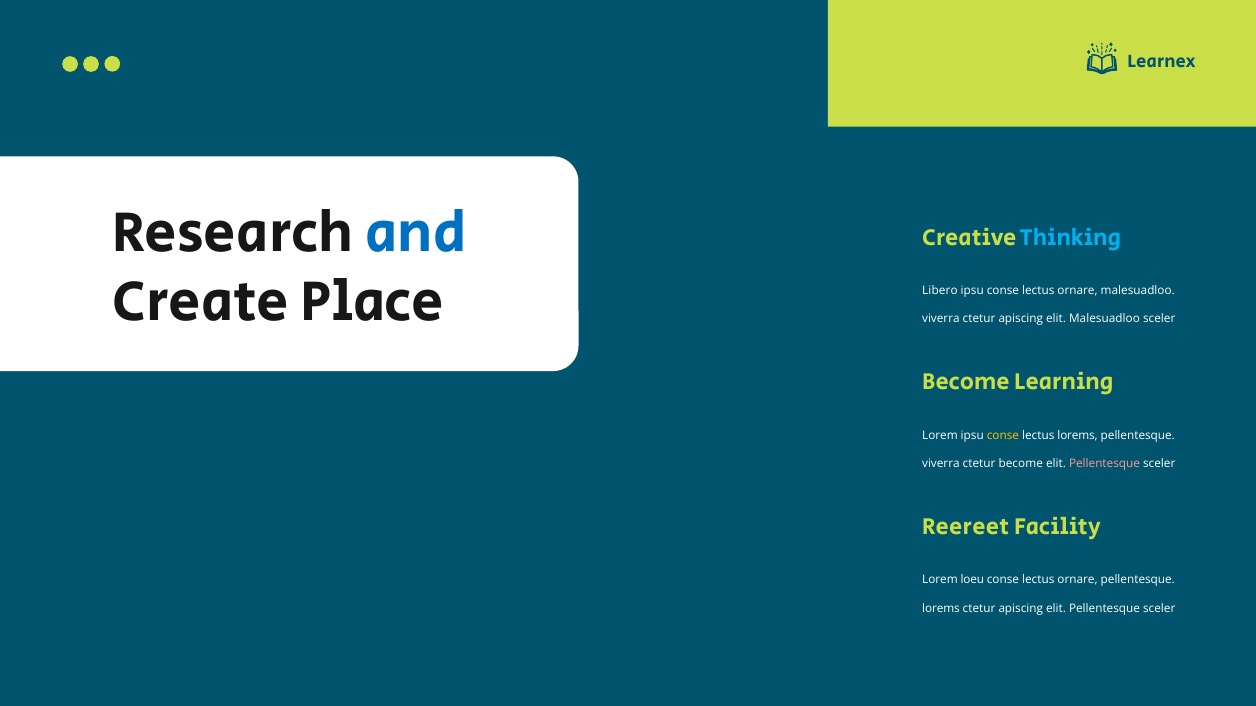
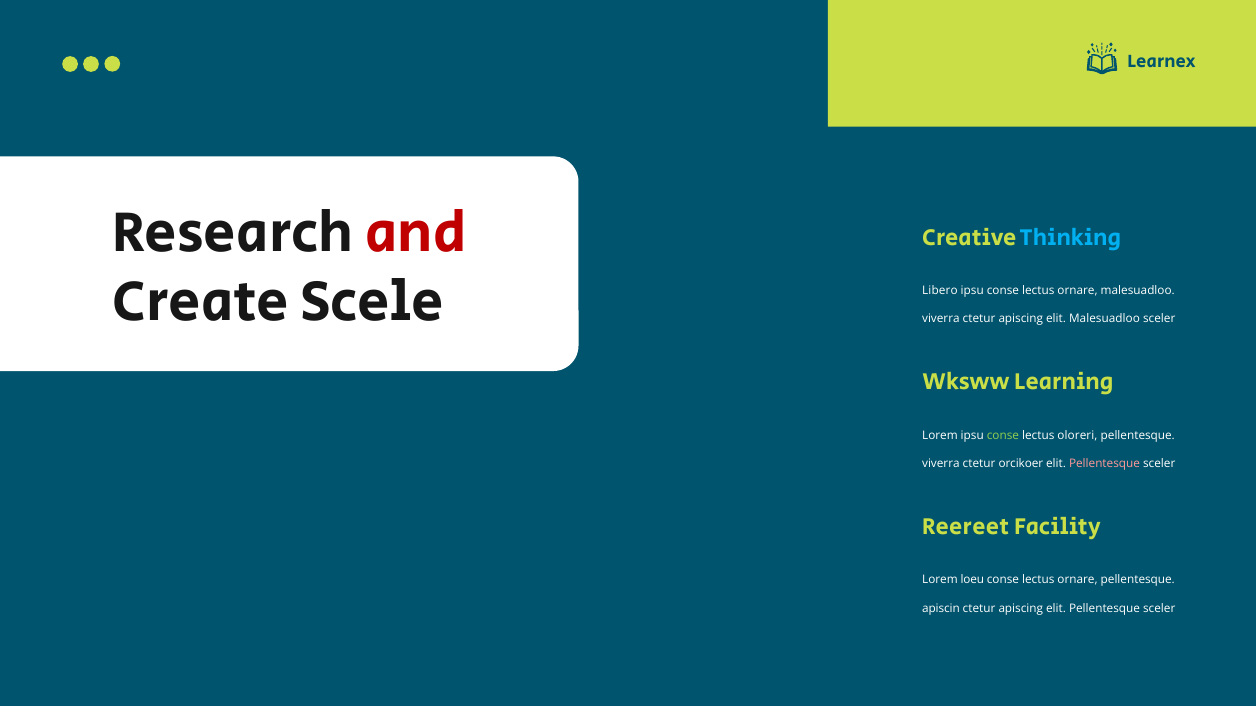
and colour: blue -> red (416, 233)
Place: Place -> Scele (372, 302)
Become: Become -> Wksww (966, 382)
conse colour: yellow -> light green (1003, 436)
lectus lorems: lorems -> oloreri (1077, 436)
ctetur become: become -> orcikoer (1021, 464)
lorems: lorems -> apiscin (941, 609)
